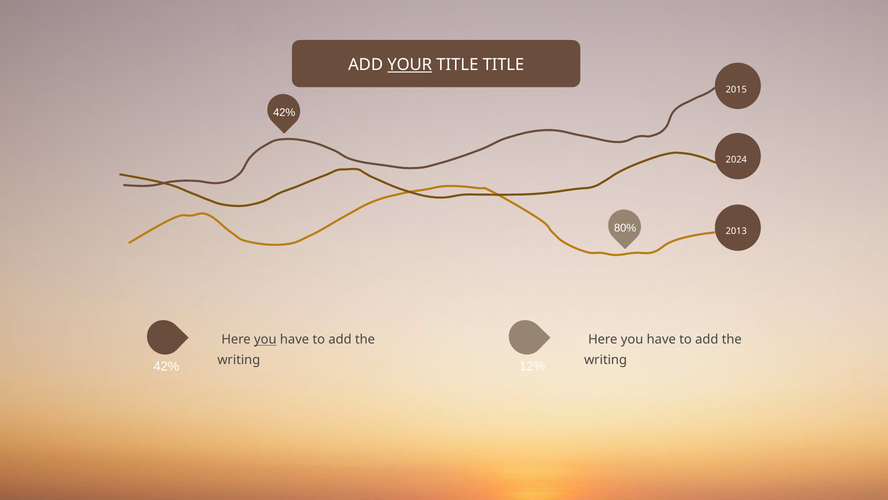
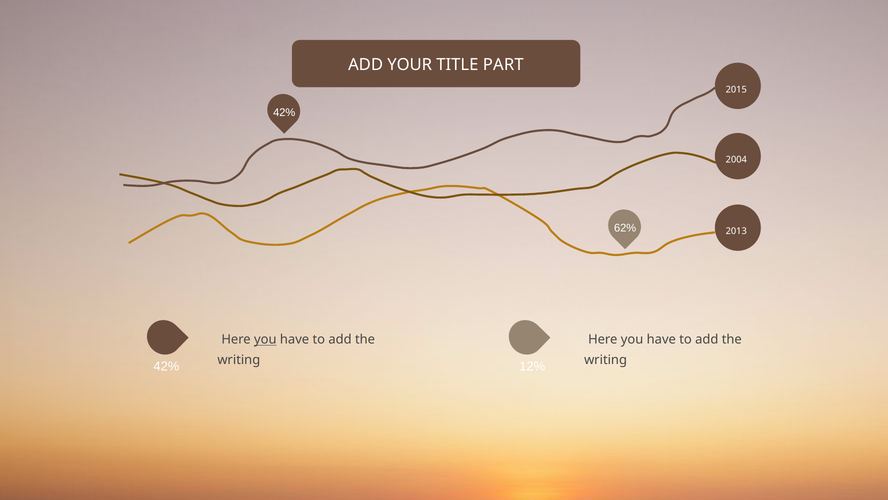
YOUR underline: present -> none (410, 65)
TITLE TITLE: TITLE -> PART (503, 65)
2024: 2024 -> 2004 (736, 160)
80%: 80% -> 62% (625, 228)
